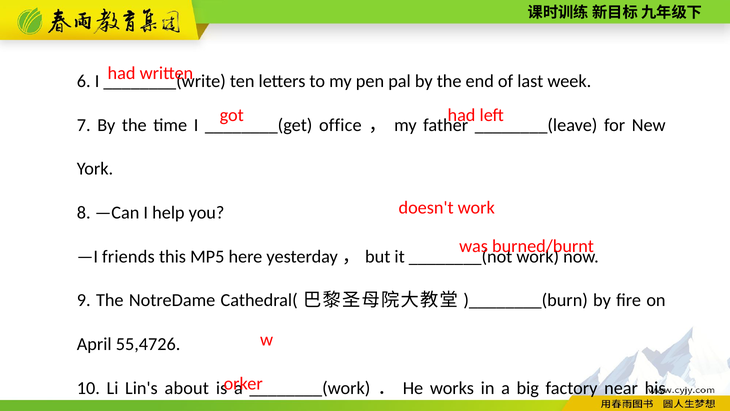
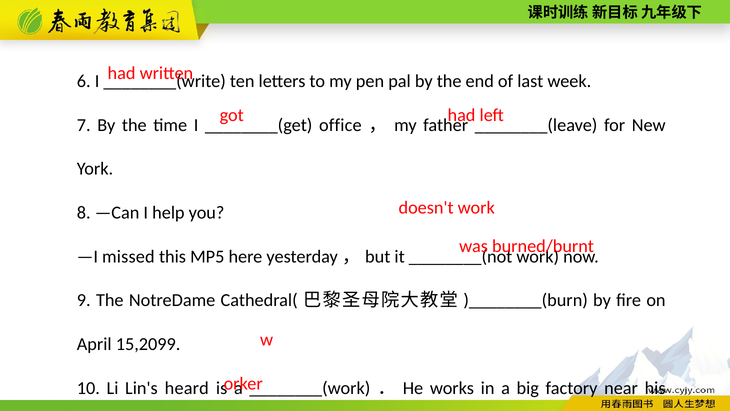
friends: friends -> missed (128, 256)
55,4726: 55,4726 -> 15,2099 (148, 344)
about: about -> heard (187, 388)
